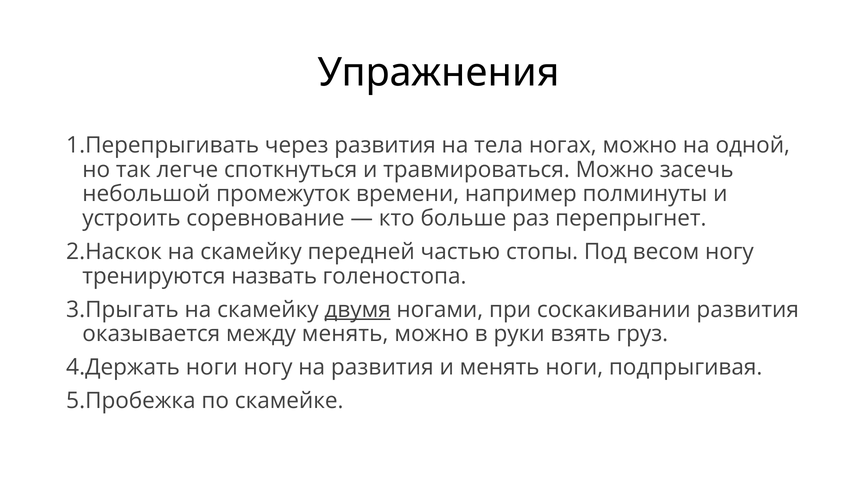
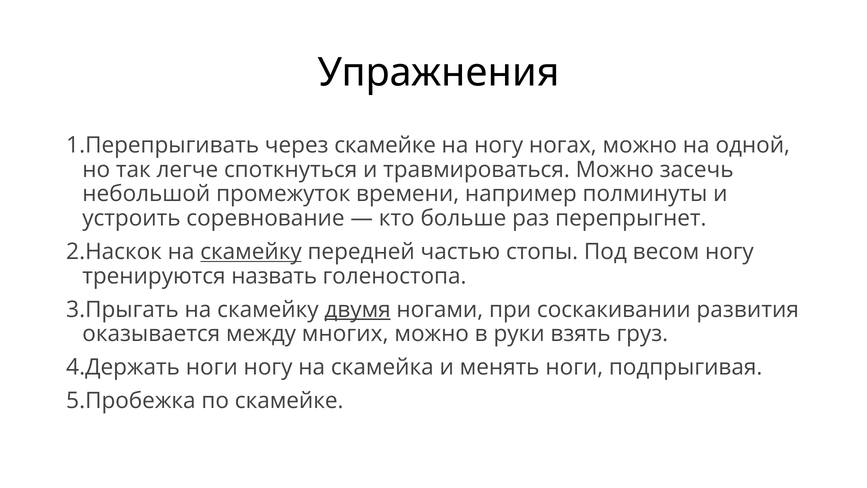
через развития: развития -> скамейке (385, 145)
на тела: тела -> ногу (499, 145)
скамейку underline: none -> present (251, 252)
между менять: менять -> многих (345, 334)
на развития: развития -> скамейка (382, 367)
